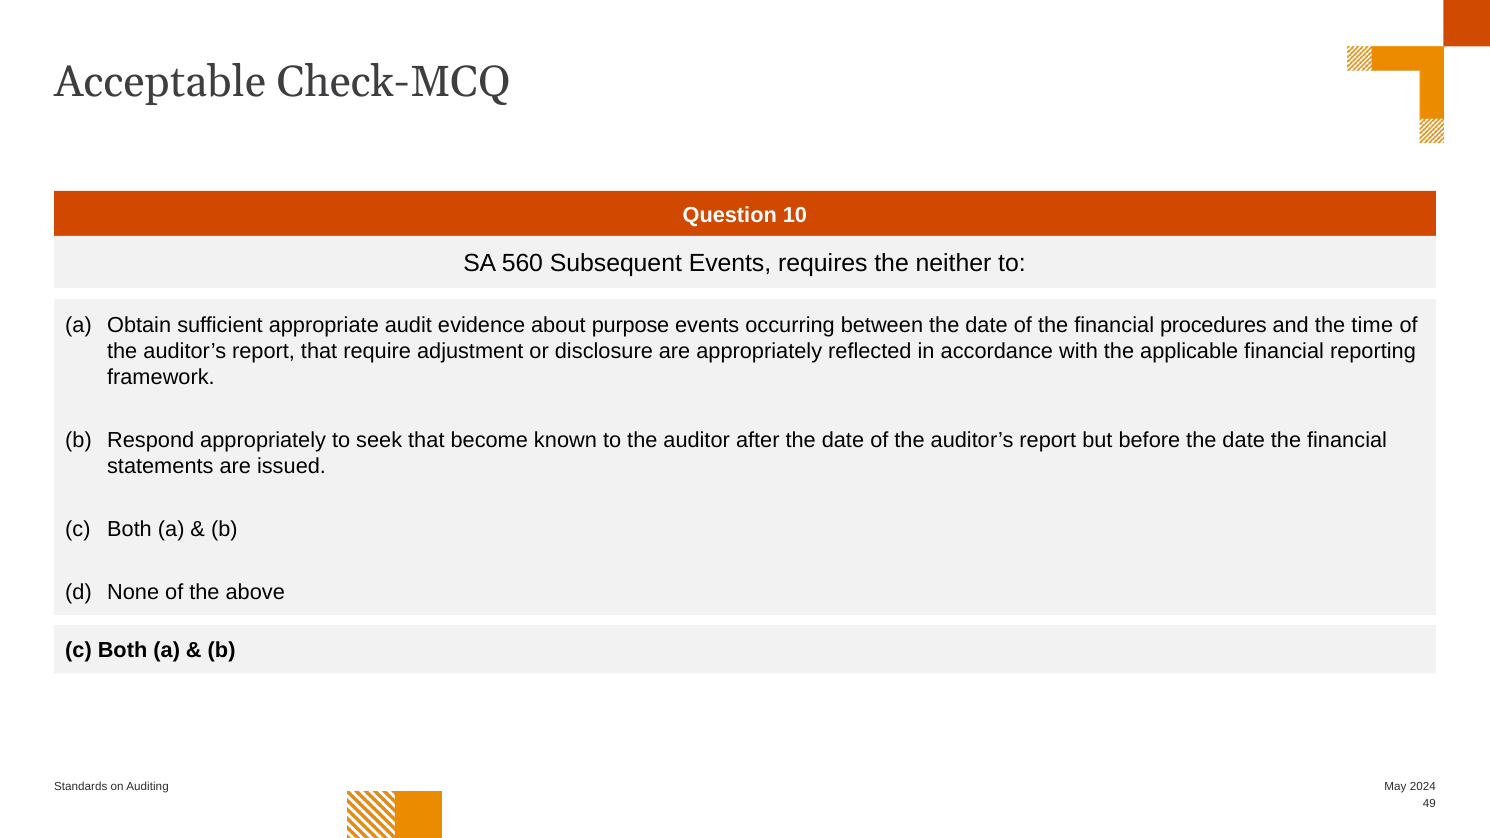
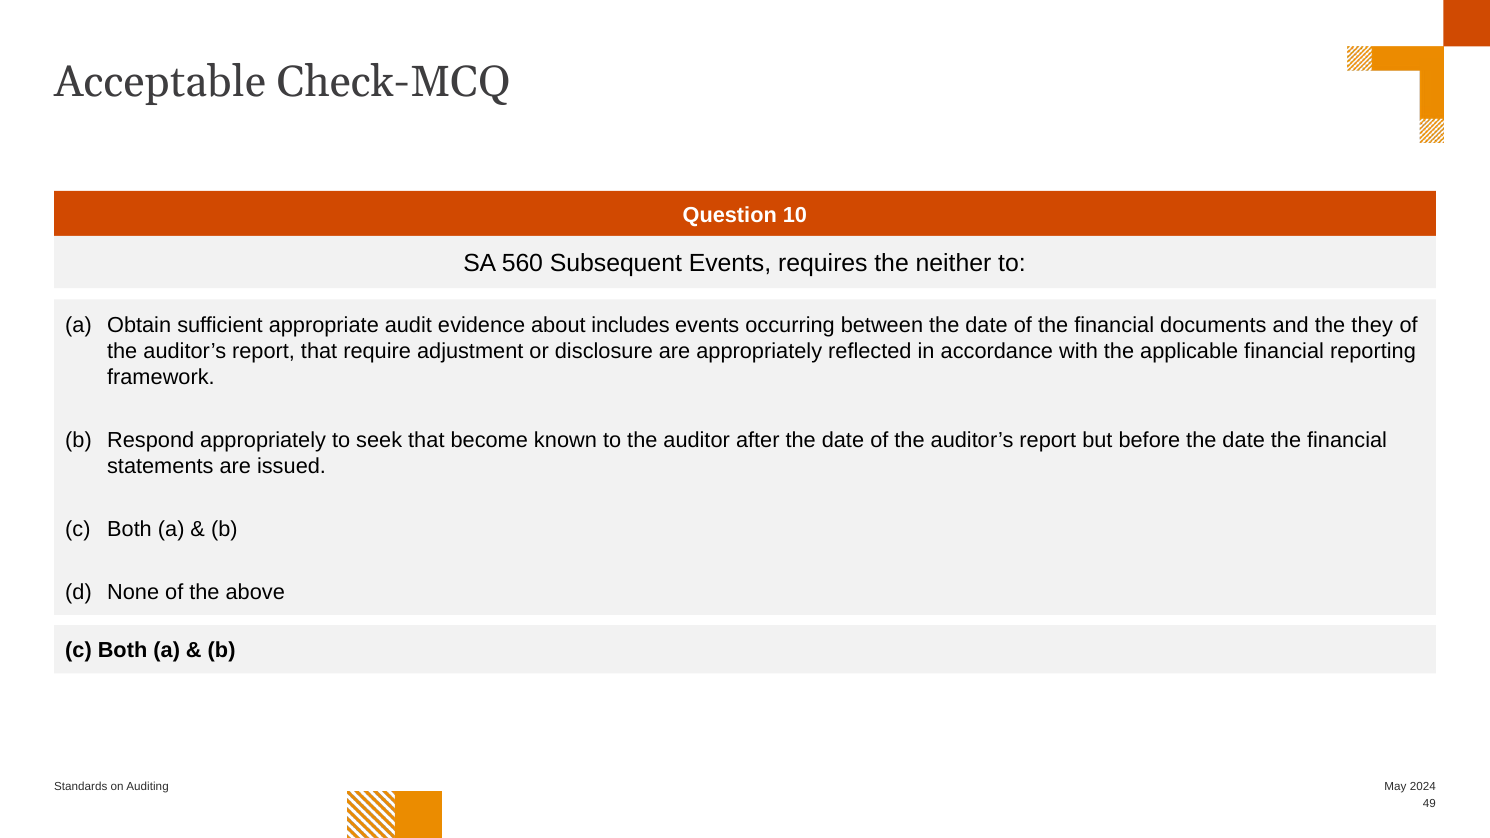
purpose: purpose -> includes (631, 325)
procedures: procedures -> documents (1213, 325)
time: time -> they (1372, 325)
